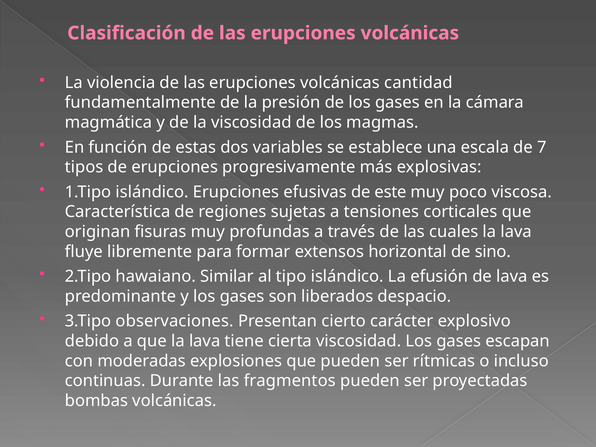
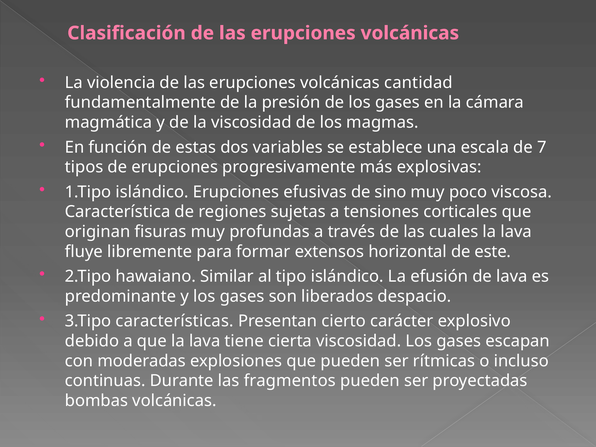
este: este -> sino (391, 192)
sino: sino -> este (493, 252)
observaciones: observaciones -> características (175, 321)
